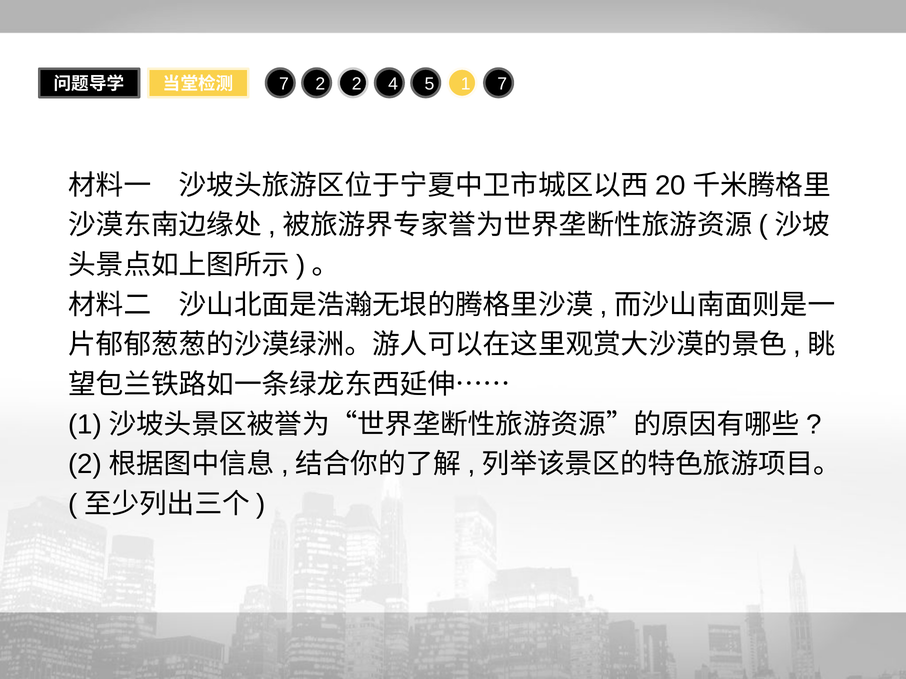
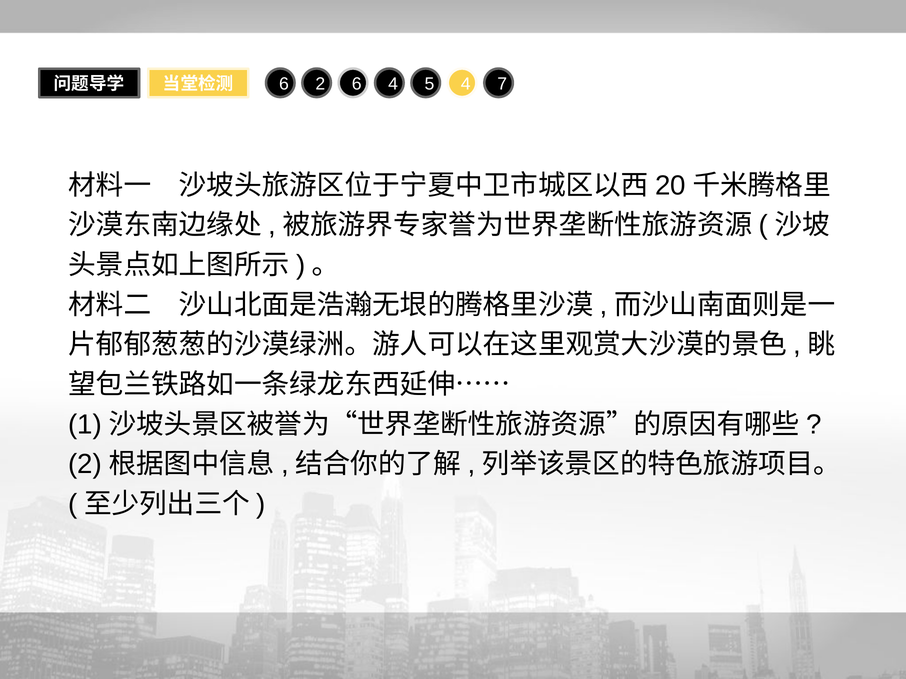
7: 7 -> 6 (284, 84)
2 2: 2 -> 6 (357, 84)
5 1: 1 -> 4 (466, 84)
